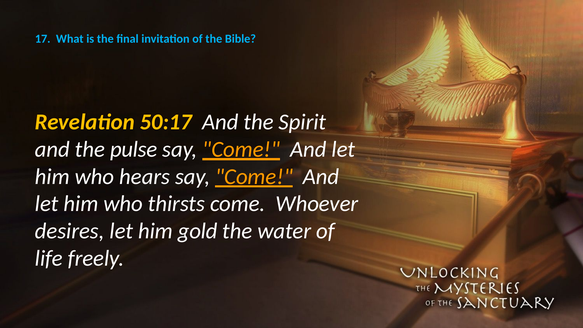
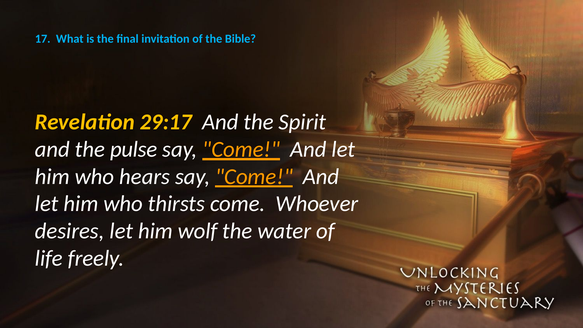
50:17: 50:17 -> 29:17 (166, 122)
gold: gold -> wolf (198, 231)
